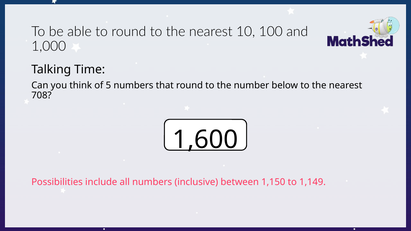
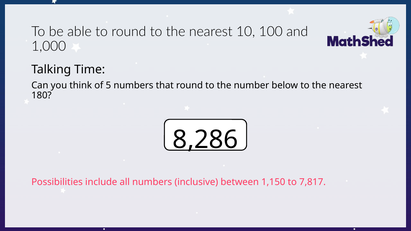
708: 708 -> 180 (41, 96)
1,600: 1,600 -> 8,286 (205, 140)
1,149: 1,149 -> 7,817 (312, 182)
